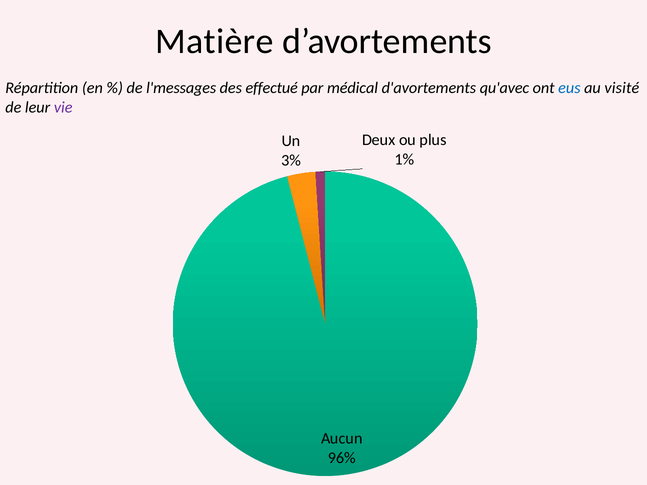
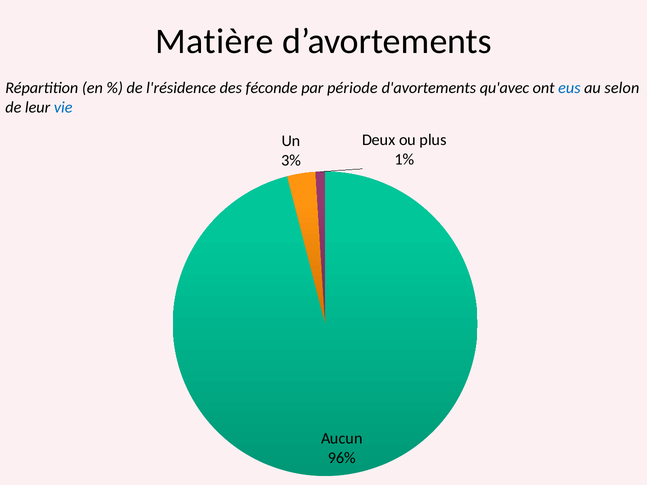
l'messages: l'messages -> l'résidence (181, 88)
effectué: effectué -> féconde (272, 88)
médical: médical -> période (352, 88)
visité: visité -> selon (622, 88)
vie colour: purple -> blue (63, 108)
